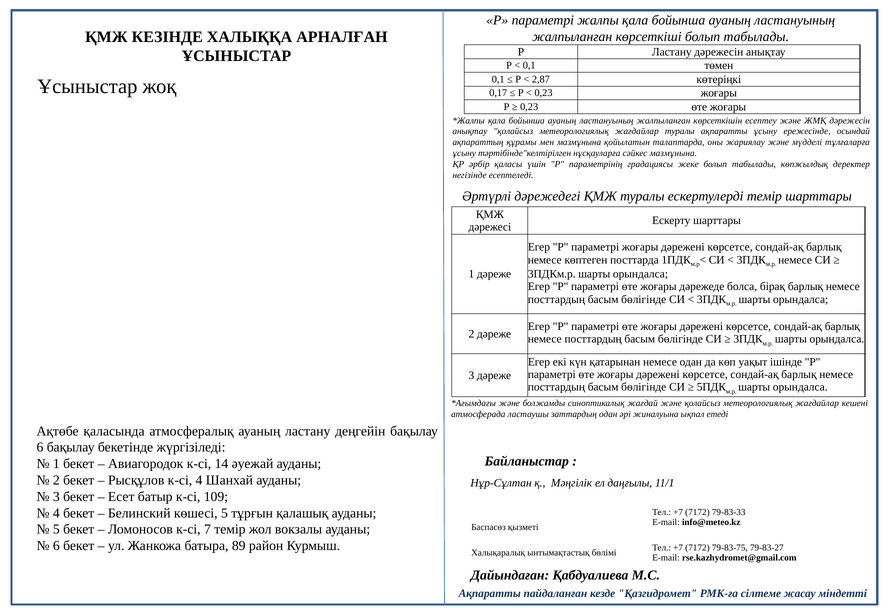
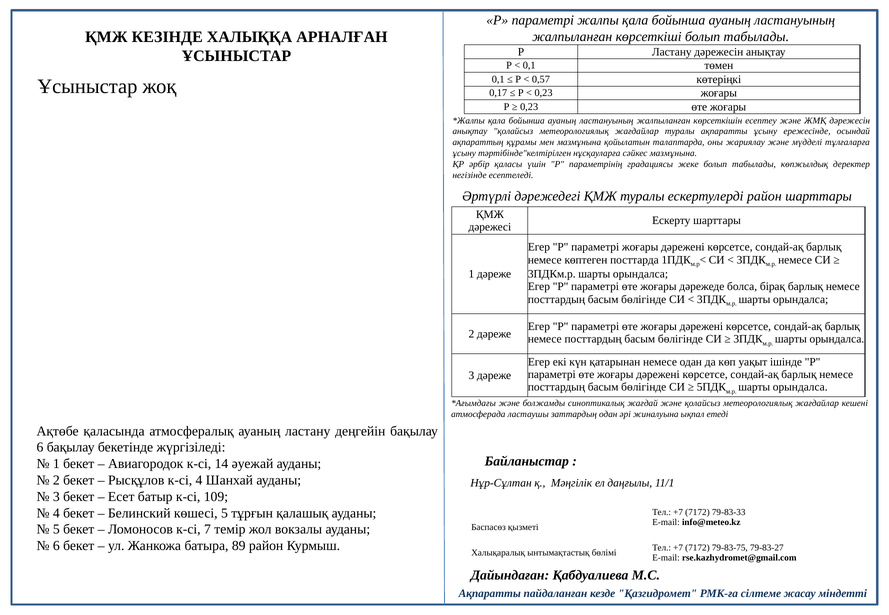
2,87: 2,87 -> 0,57 (541, 79)
ескертулерді темір: темір -> район (764, 196)
